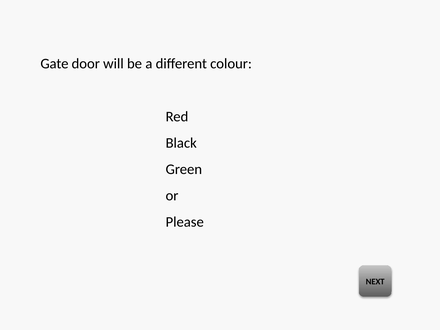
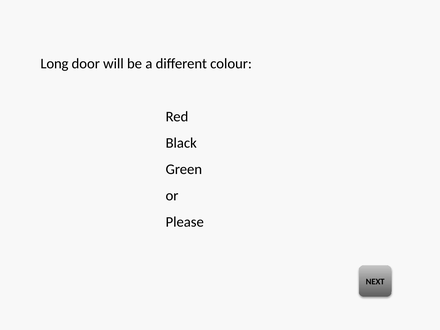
Gate: Gate -> Long (54, 64)
